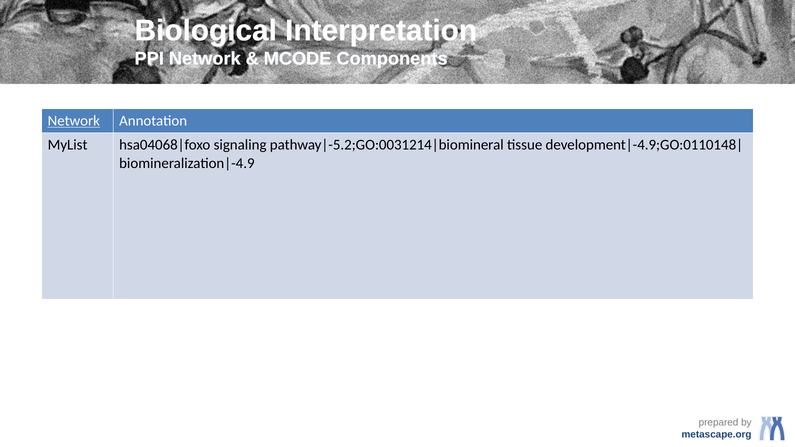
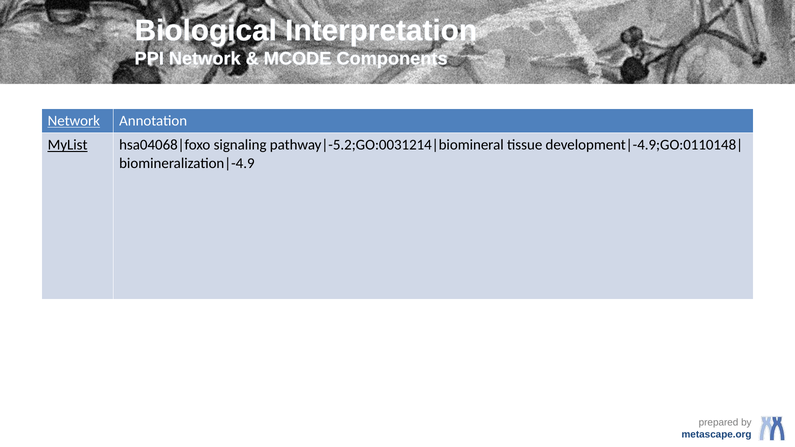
MyList underline: none -> present (68, 145)
